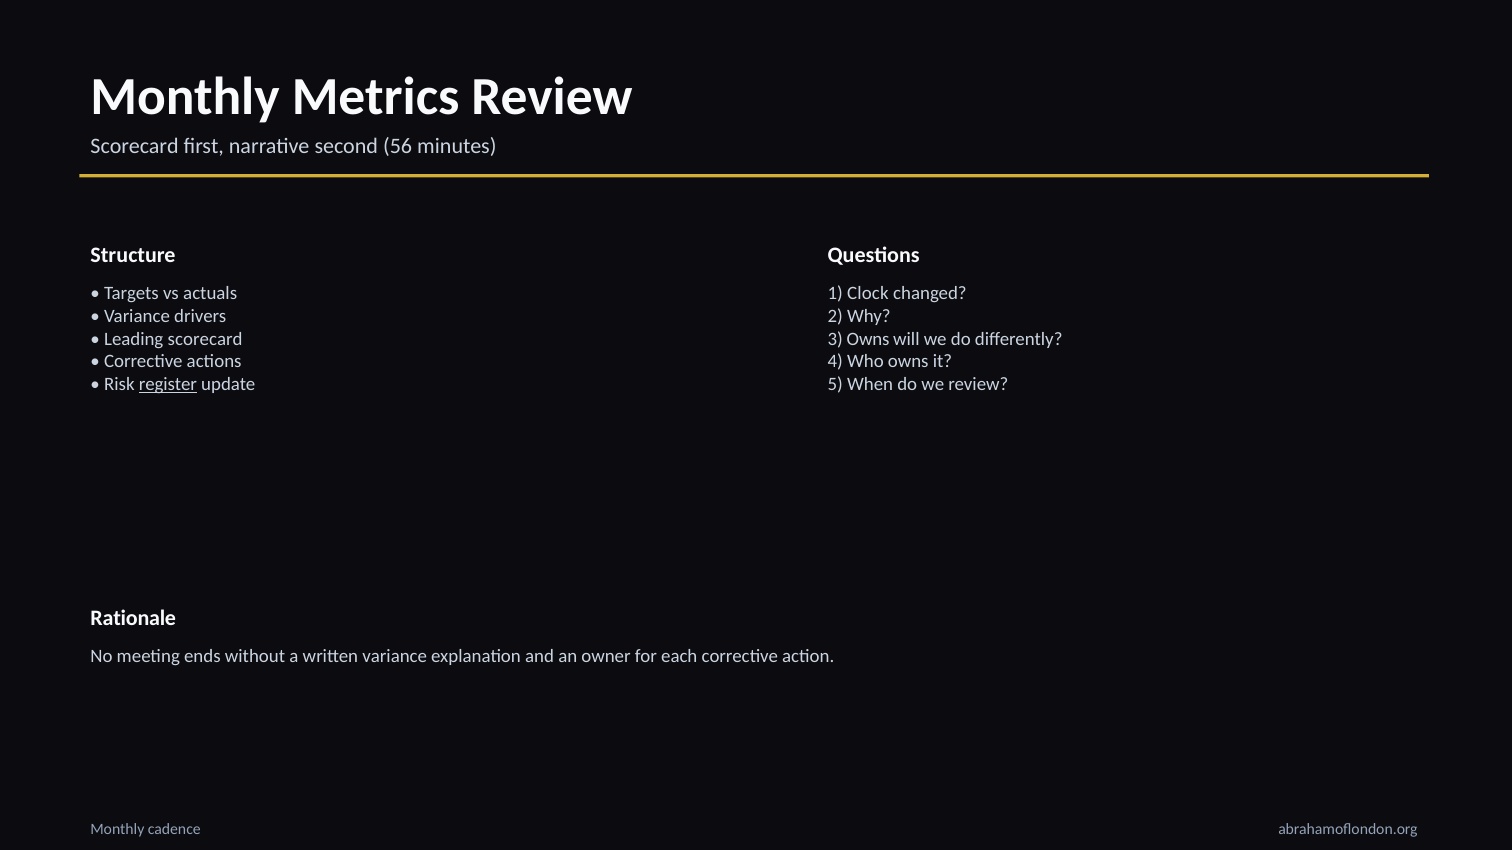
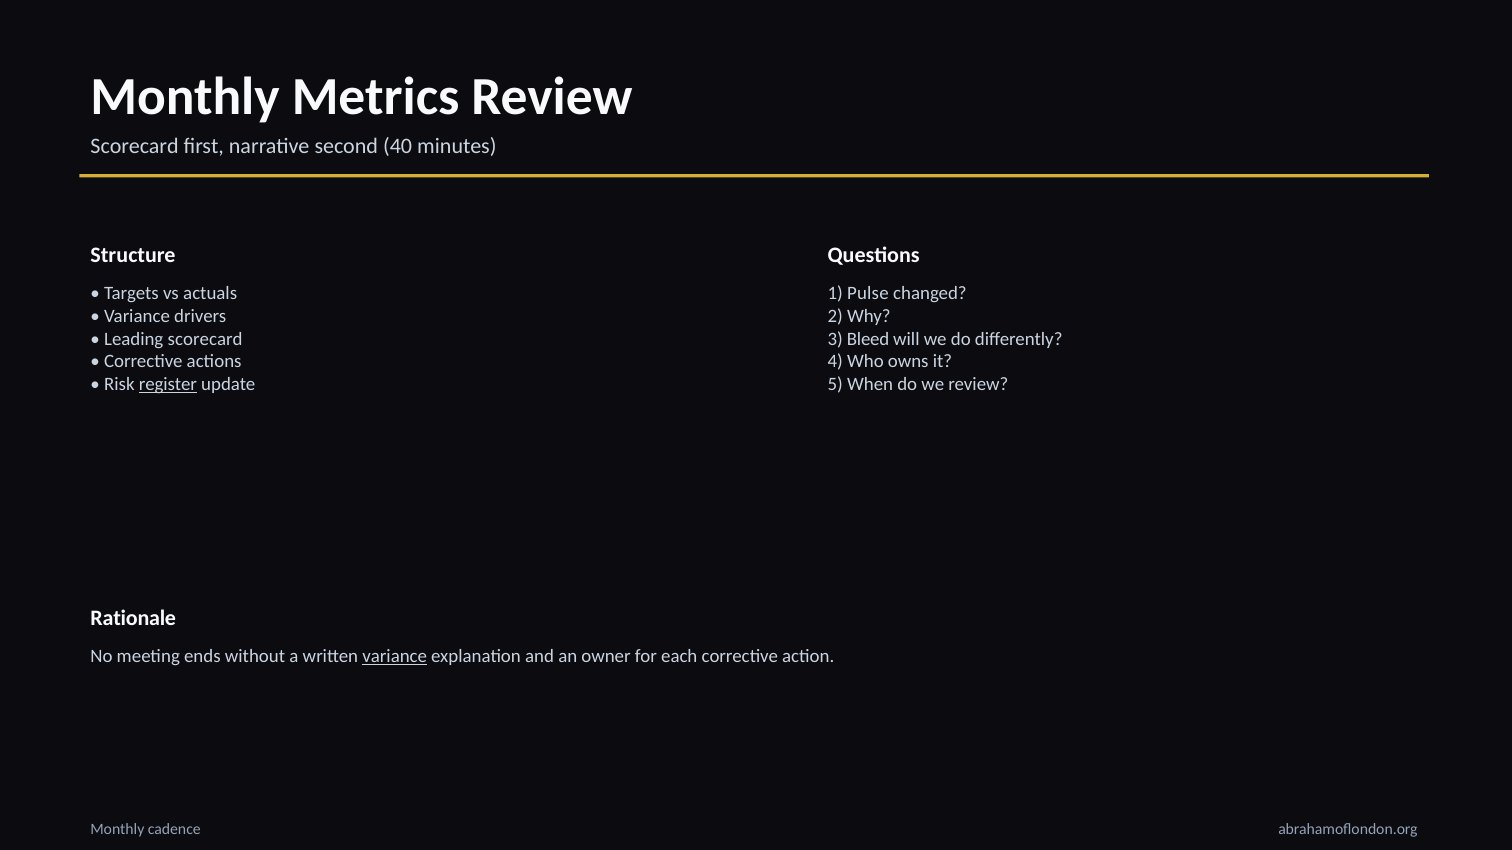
56: 56 -> 40 (398, 146)
Clock: Clock -> Pulse (868, 294)
3 Owns: Owns -> Bleed (868, 339)
variance underline: none -> present (395, 657)
